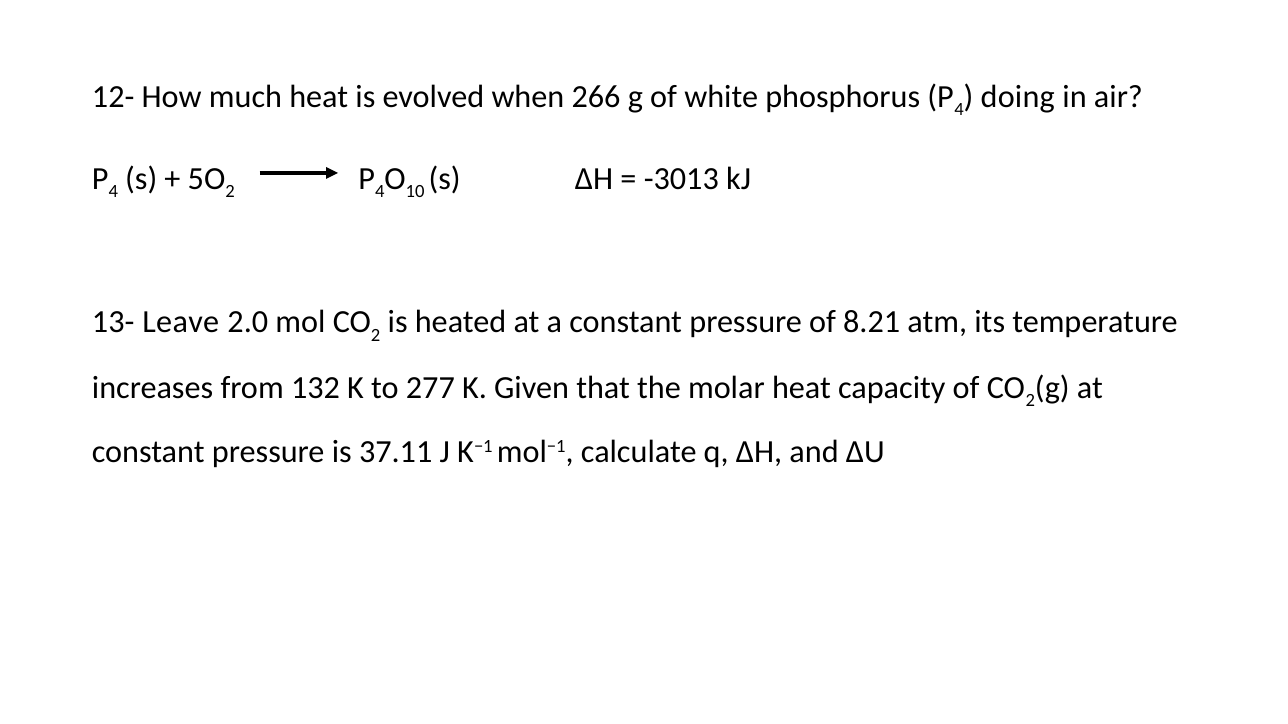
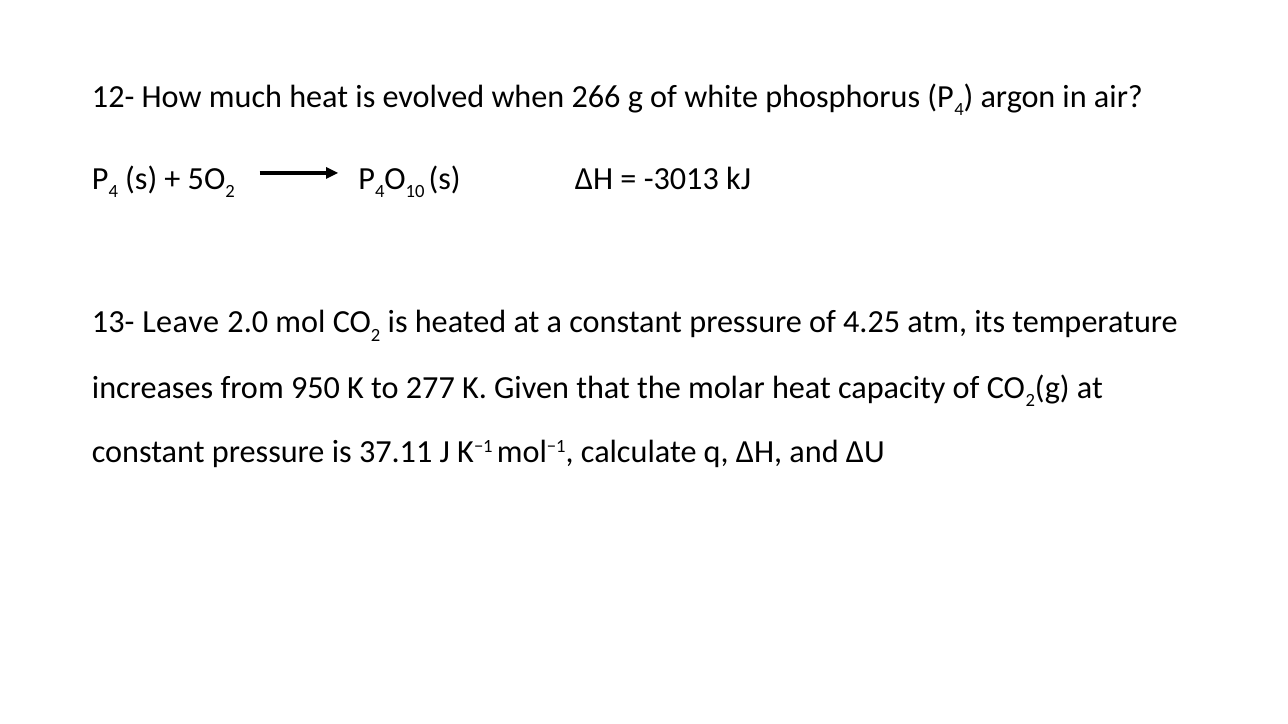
doing: doing -> argon (1018, 97)
8.21: 8.21 -> 4.25 (872, 323)
132: 132 -> 950 (315, 389)
